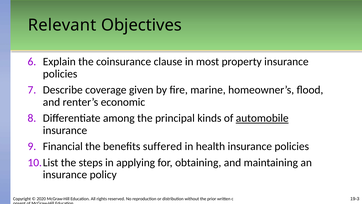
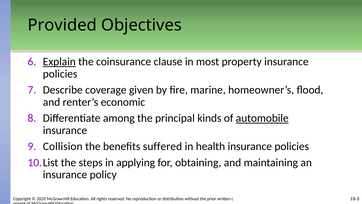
Relevant: Relevant -> Provided (62, 25)
Explain underline: none -> present (59, 62)
Financial: Financial -> Collision (63, 146)
